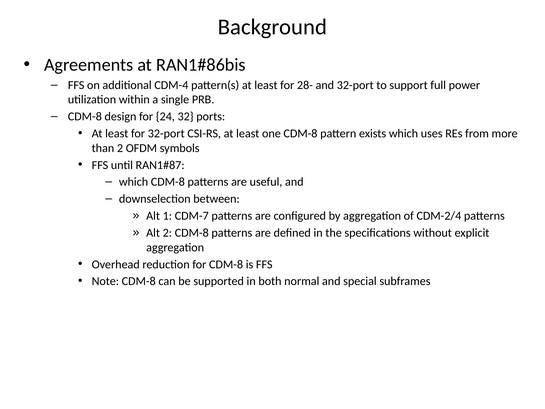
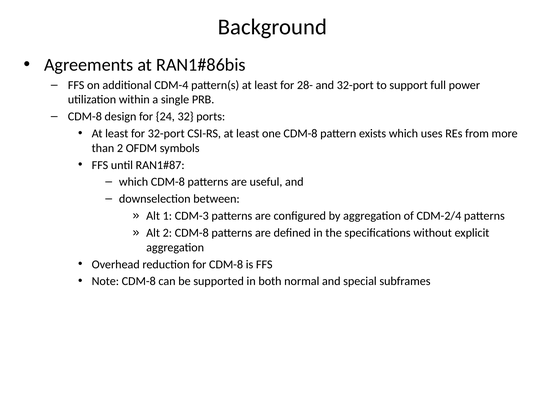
CDM-7: CDM-7 -> CDM-3 (192, 216)
